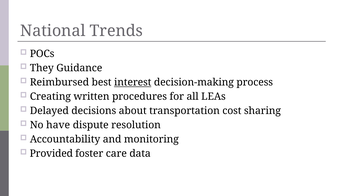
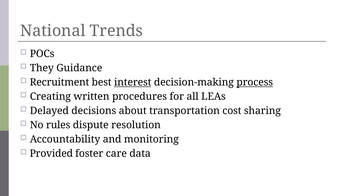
Reimbursed: Reimbursed -> Recruitment (60, 82)
process underline: none -> present (255, 82)
have: have -> rules (58, 125)
